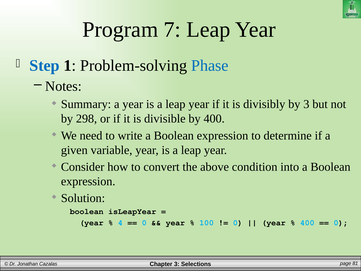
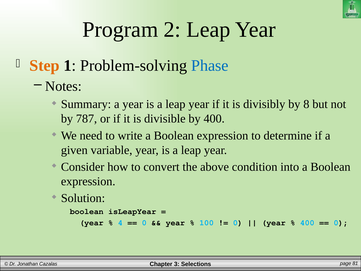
7: 7 -> 2 (172, 29)
Step colour: blue -> orange (45, 66)
by 3: 3 -> 8 (306, 104)
298: 298 -> 787 (87, 119)
